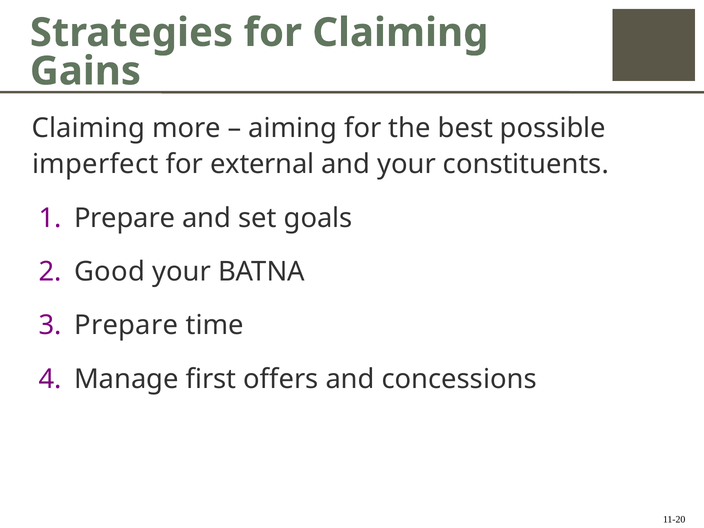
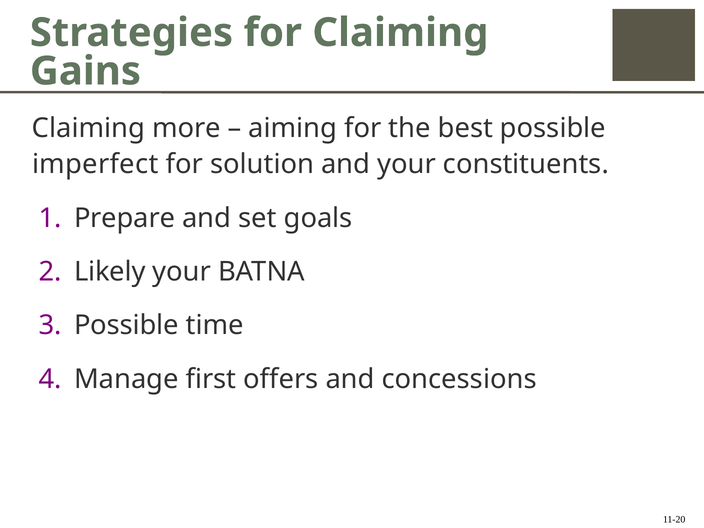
external: external -> solution (262, 164)
Good: Good -> Likely (110, 272)
Prepare: Prepare -> Possible (126, 325)
